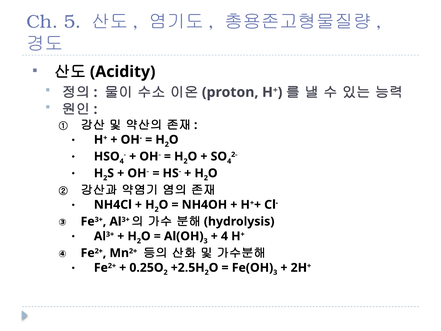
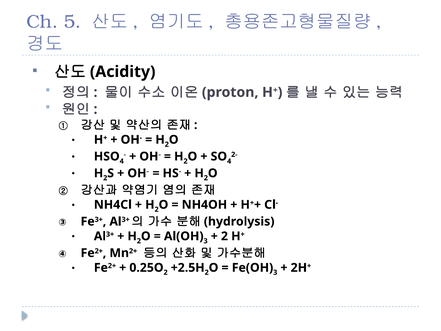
4: 4 -> 2 (224, 236)
